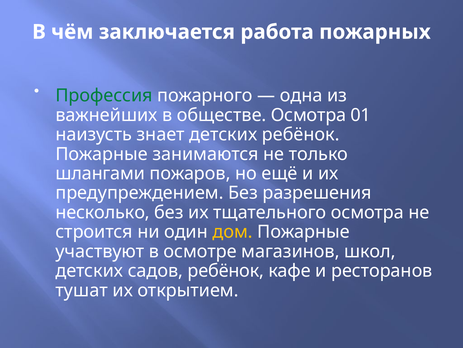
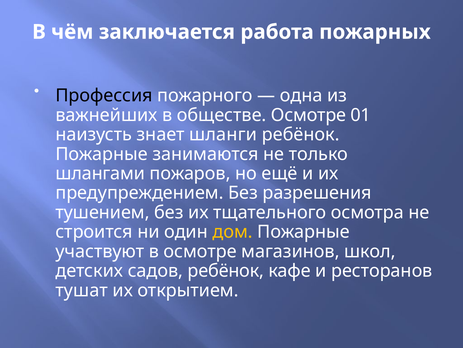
Профессия colour: green -> black (104, 95)
обществе Осмотра: Осмотра -> Осмотре (308, 115)
знает детских: детских -> шланги (223, 134)
несколько: несколько -> тушением (103, 212)
